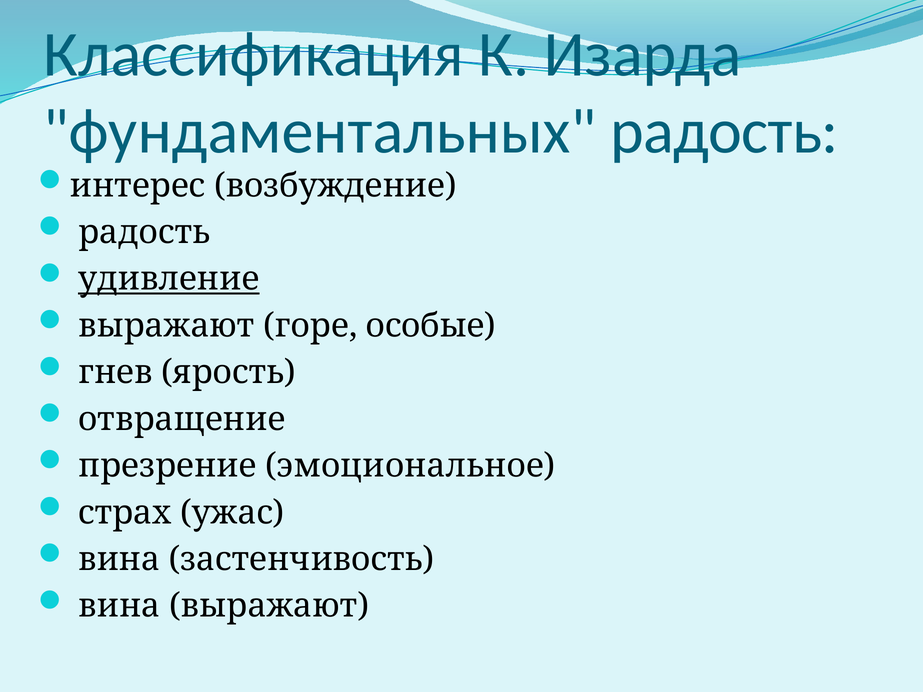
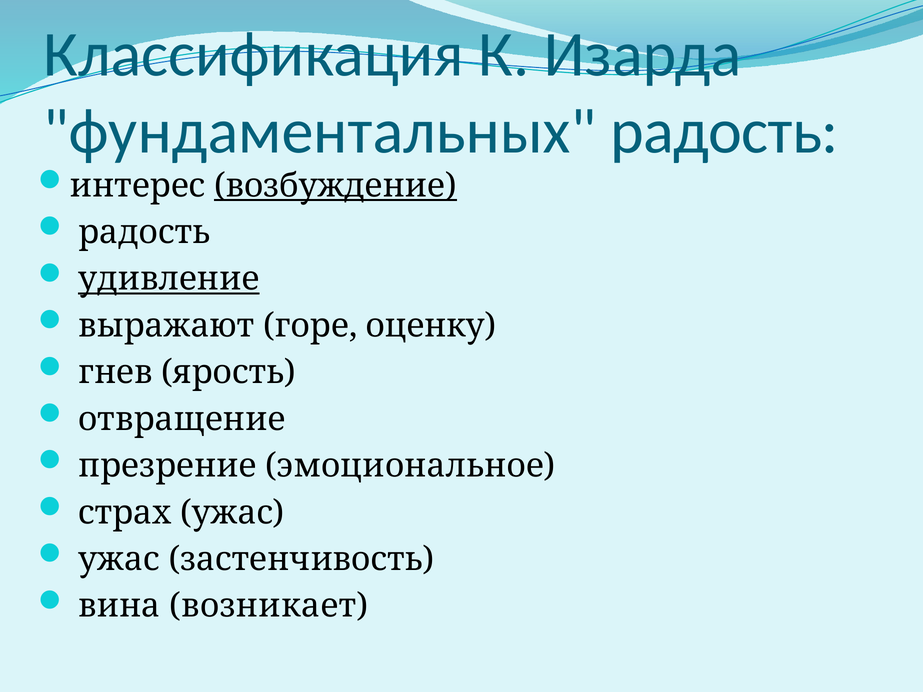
возбуждение underline: none -> present (335, 186)
особые: особые -> оценку (431, 326)
вина: вина -> ужас (119, 559)
вина выражают: выражают -> возникает (269, 606)
